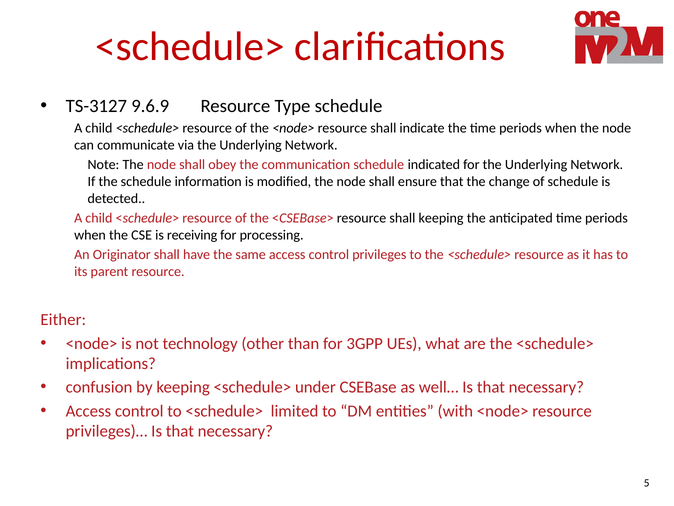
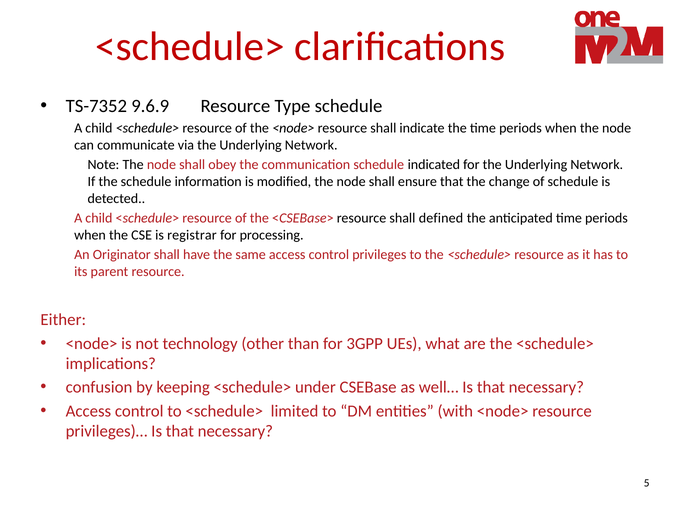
TS-3127: TS-3127 -> TS-7352 (96, 106)
shall keeping: keeping -> defined (441, 218)
receiving: receiving -> registrar (192, 235)
